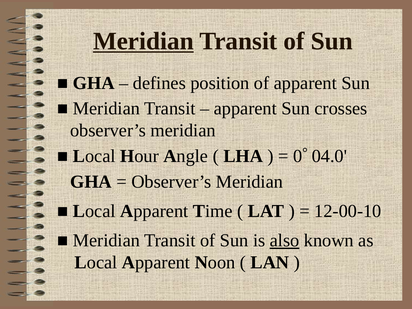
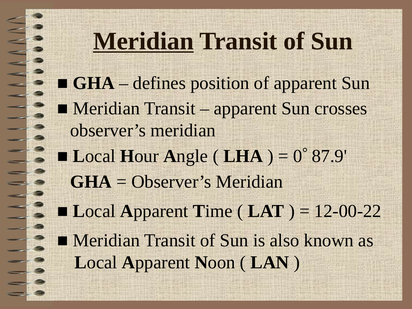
04.0: 04.0 -> 87.9 (329, 156)
12-00-10: 12-00-10 -> 12-00-22 (348, 211)
also underline: present -> none (285, 240)
